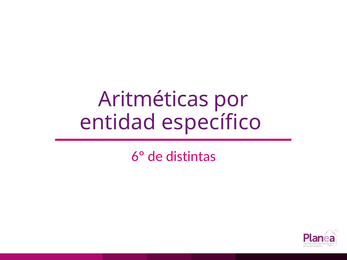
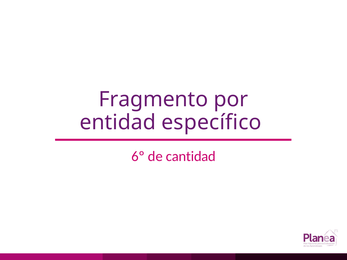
Aritméticas: Aritméticas -> Fragmento (153, 100)
distintas: distintas -> cantidad (191, 157)
